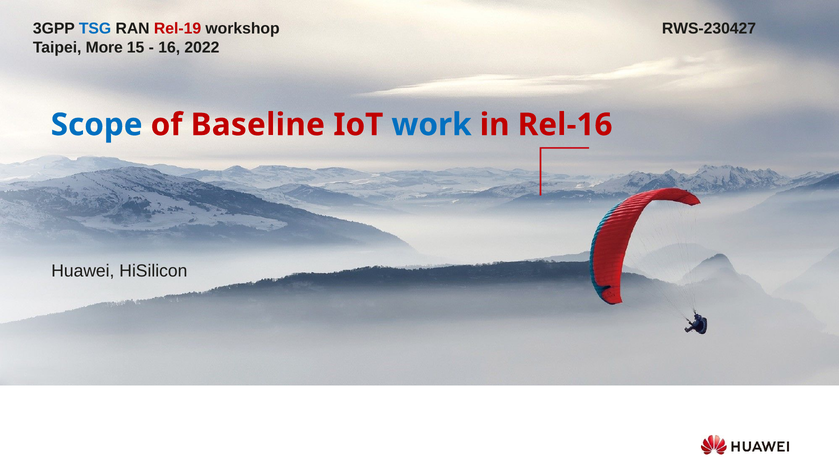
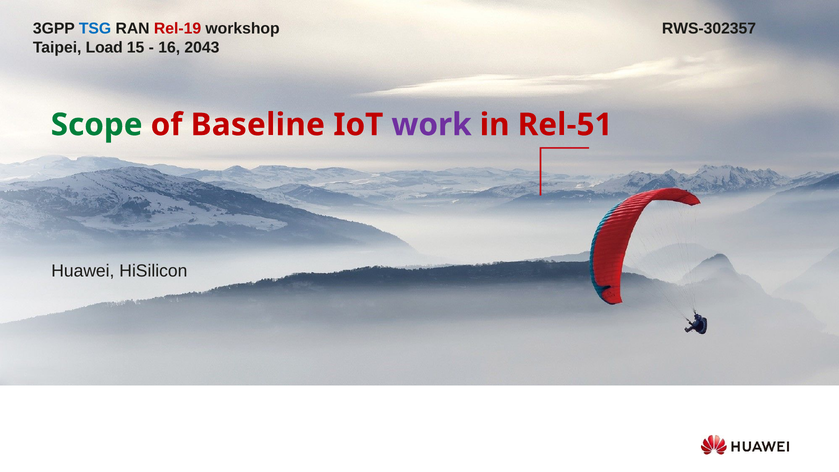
RWS-230427: RWS-230427 -> RWS-302357 (709, 29)
More: More -> Load (104, 47)
2022: 2022 -> 2043 (202, 47)
Scope colour: blue -> green (97, 125)
work colour: blue -> purple (432, 125)
Rel-16: Rel-16 -> Rel-51 (565, 125)
